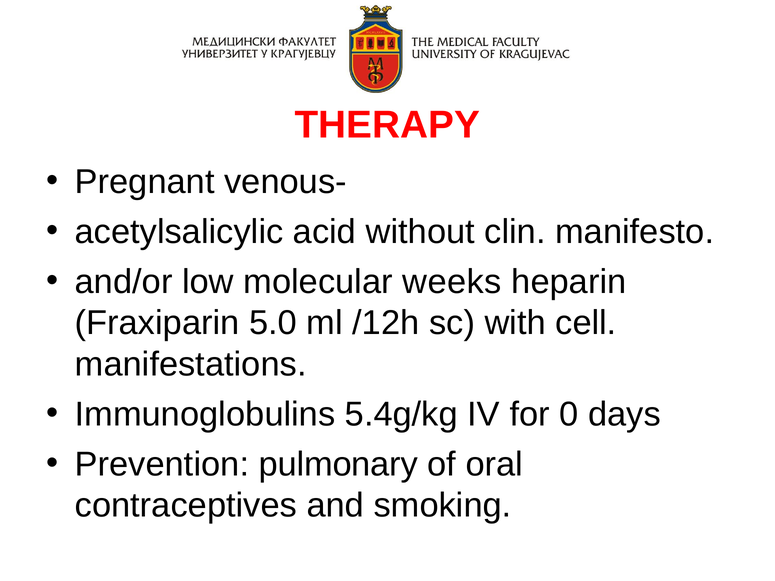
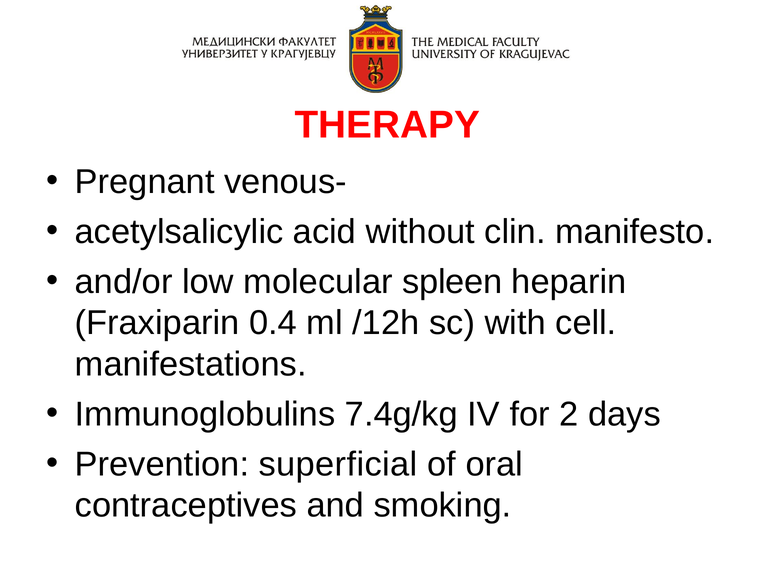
weeks: weeks -> spleen (452, 282)
5.0: 5.0 -> 0.4 (273, 323)
5.4g/kg: 5.4g/kg -> 7.4g/kg (401, 414)
0: 0 -> 2 (569, 414)
pulmonary: pulmonary -> superficial (338, 464)
